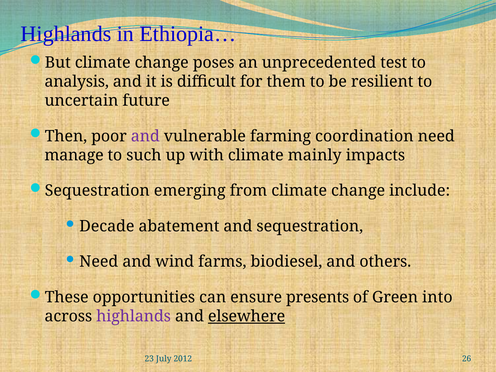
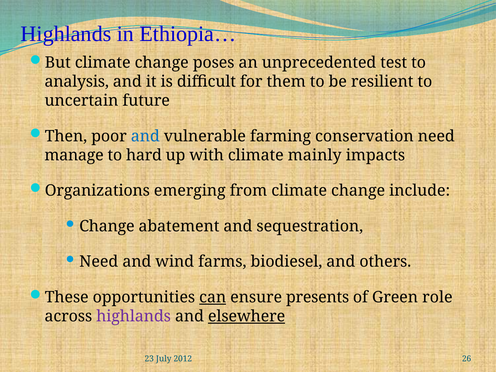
and colour: purple -> blue (145, 136)
coordination: coordination -> conservation (364, 136)
such: such -> hard (144, 155)
Sequestration: Sequestration -> Organizations (97, 191)
Decade: Decade -> Change (107, 226)
can underline: none -> present (213, 297)
into: into -> role (437, 297)
